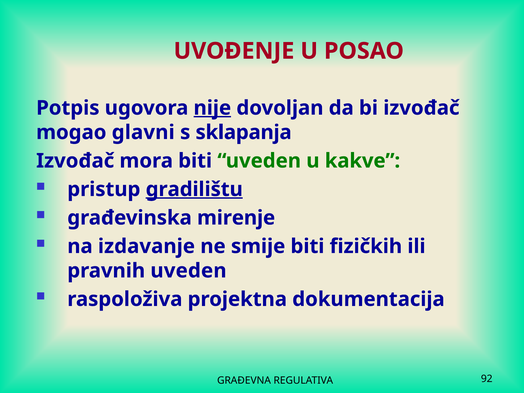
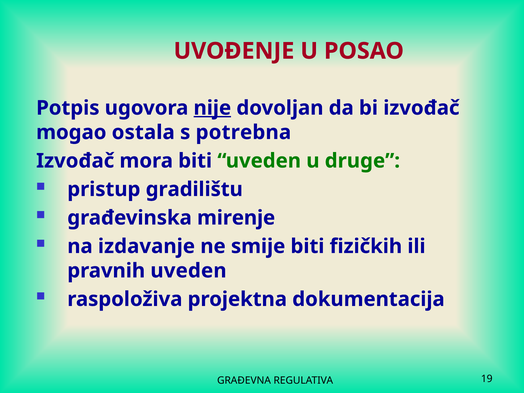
glavni: glavni -> ostala (143, 132)
sklapanja: sklapanja -> potrebna (243, 132)
kakve: kakve -> druge (362, 161)
gradilištu underline: present -> none (194, 189)
92: 92 -> 19 (487, 379)
